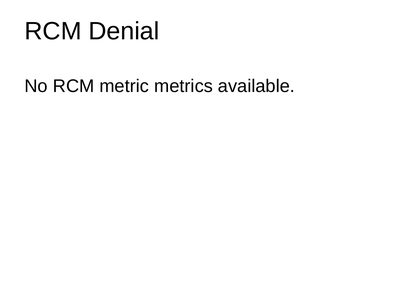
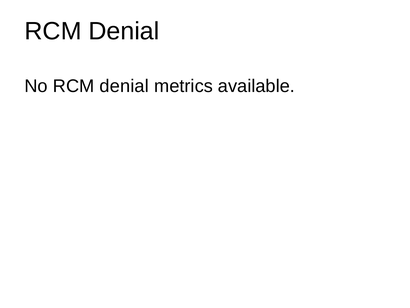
No RCM metric: metric -> denial (124, 86)
